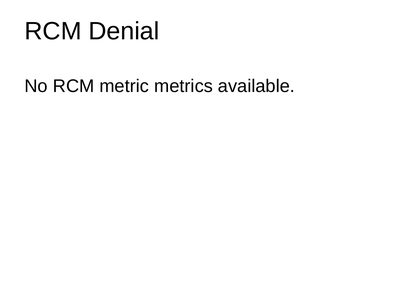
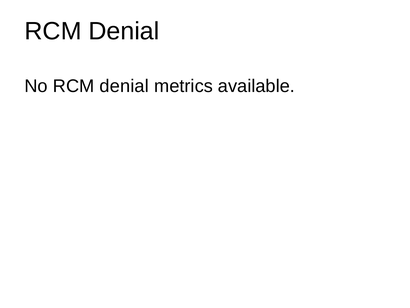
No RCM metric: metric -> denial (124, 86)
